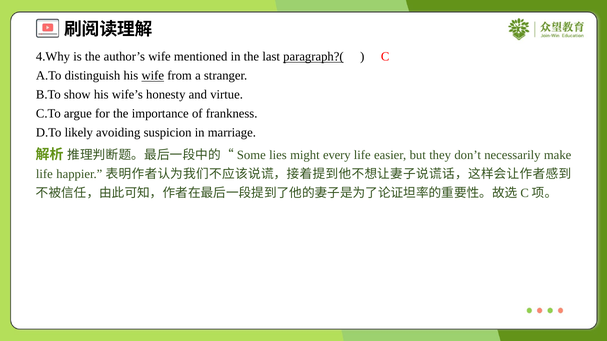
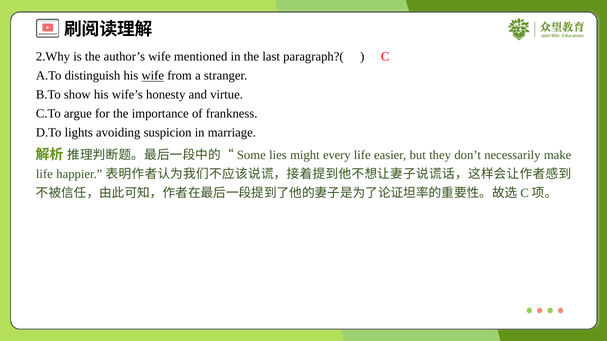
4.Why: 4.Why -> 2.Why (53, 57)
paragraph?( underline: present -> none (313, 57)
likely: likely -> lights (79, 133)
